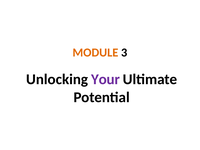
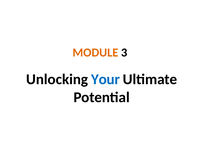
Your colour: purple -> blue (105, 79)
